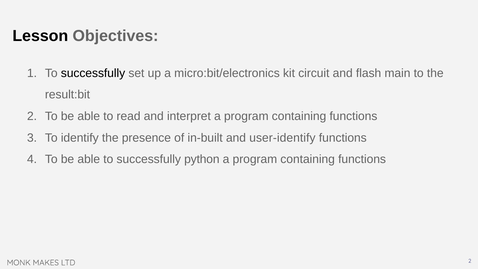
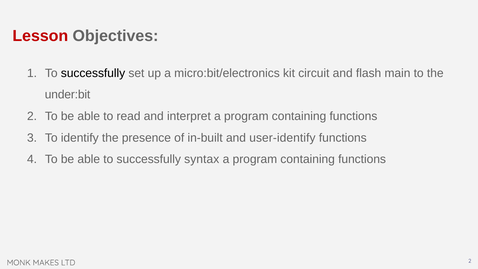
Lesson colour: black -> red (40, 36)
result:bit: result:bit -> under:bit (68, 95)
python: python -> syntax (202, 159)
